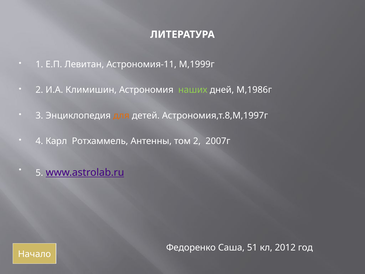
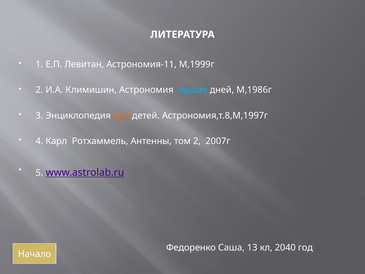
наших colour: light green -> light blue (193, 90)
51: 51 -> 13 (252, 247)
2012: 2012 -> 2040 (285, 247)
